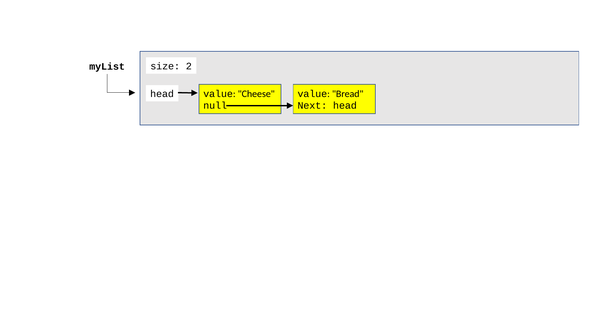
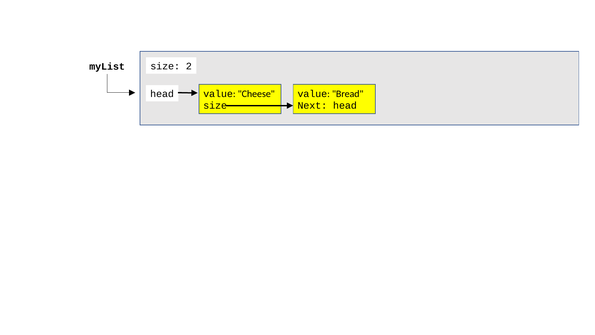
null: null -> size (215, 106)
